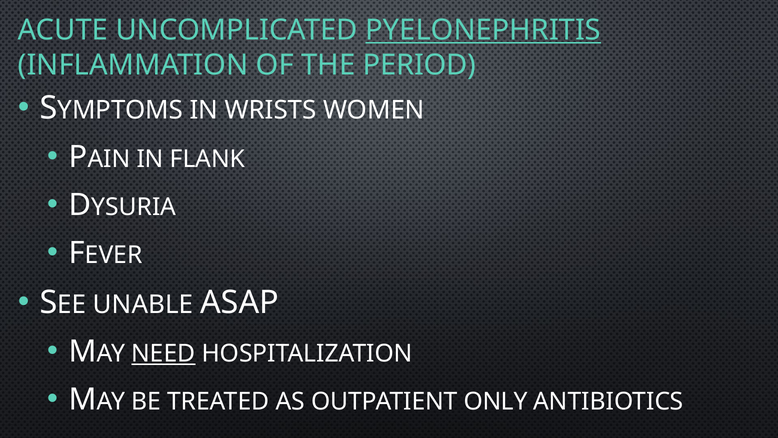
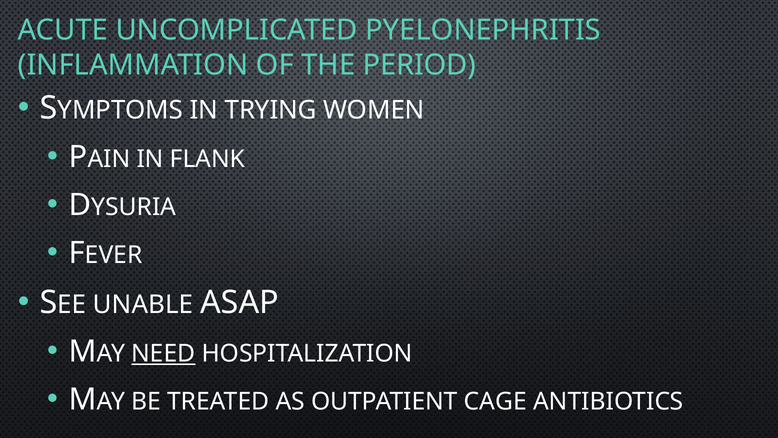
PYELONEPHRITIS underline: present -> none (483, 30)
WRISTS: WRISTS -> TRYING (271, 110)
ONLY: ONLY -> CAGE (495, 401)
